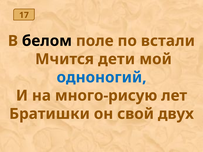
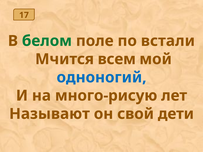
белом colour: black -> green (47, 41)
дети: дети -> всем (117, 59)
Братишки: Братишки -> Называют (50, 114)
двух: двух -> дети (176, 114)
